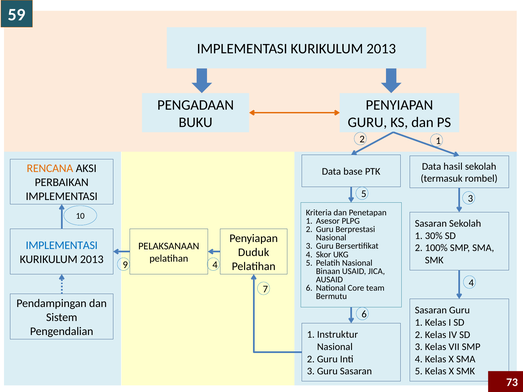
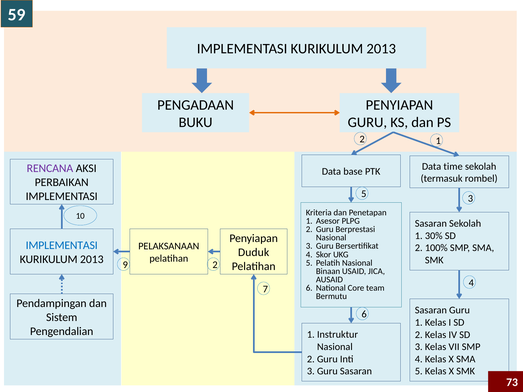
hasil: hasil -> time (453, 166)
RENCANA colour: orange -> purple (50, 169)
9 4: 4 -> 2 (215, 265)
